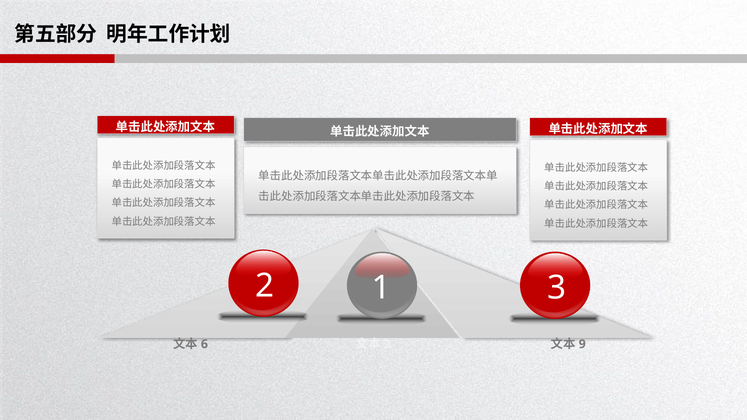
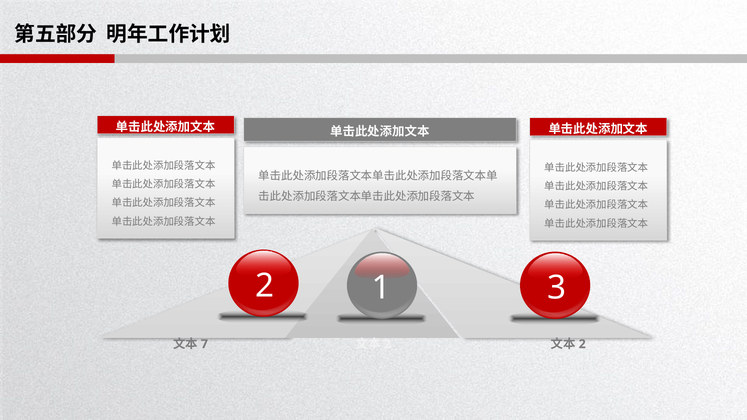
6: 6 -> 7 (204, 344)
9: 9 -> 2 (582, 344)
